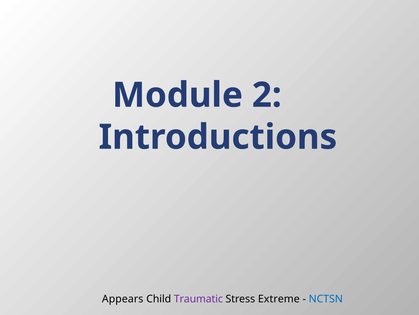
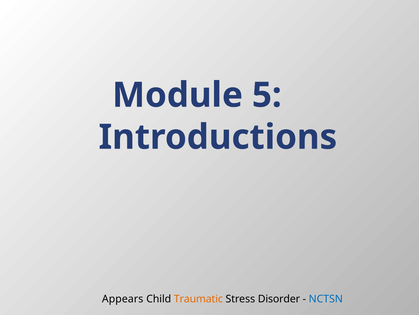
2: 2 -> 5 (267, 95)
Traumatic colour: purple -> orange (198, 298)
Extreme: Extreme -> Disorder (279, 298)
